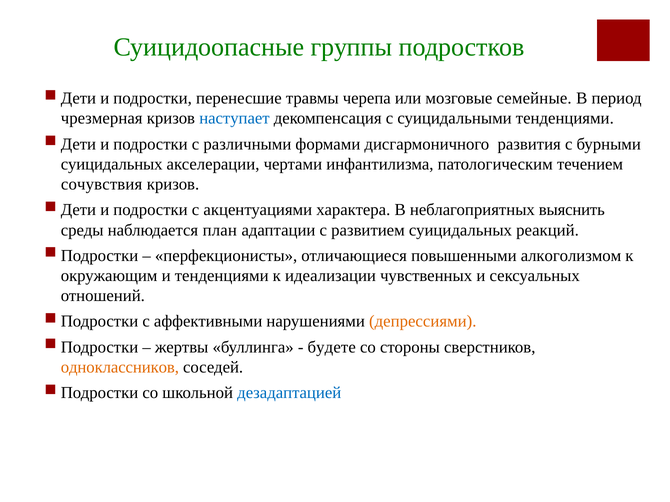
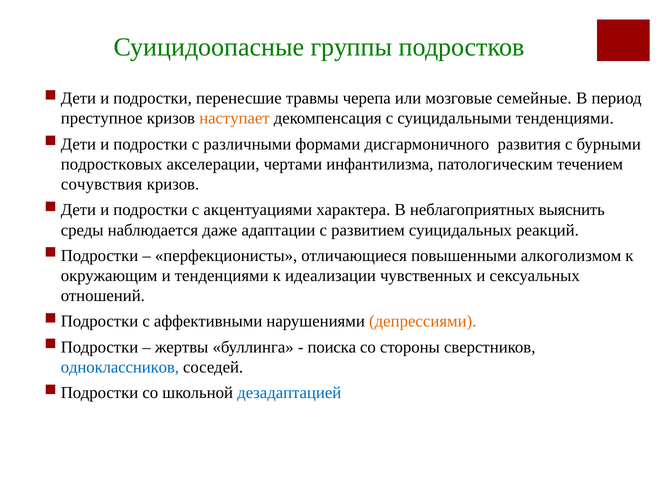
чрезмерная: чрезмерная -> преступное (102, 119)
наступает colour: blue -> orange (234, 119)
суицидальных: суицидальных -> подростковых (112, 164)
план: план -> даже (220, 230)
будете: будете -> поиска (332, 347)
одноклассников colour: orange -> blue (120, 368)
